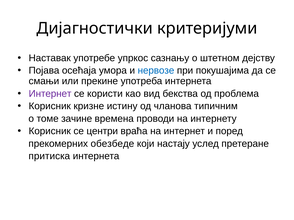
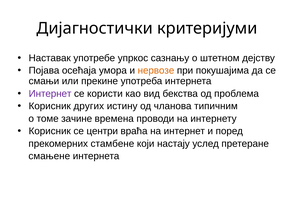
нервозе colour: blue -> orange (156, 71)
кризне: кризне -> других (89, 106)
обезбеде: обезбеде -> стамбене (112, 144)
притиска: притиска -> смањене (49, 156)
